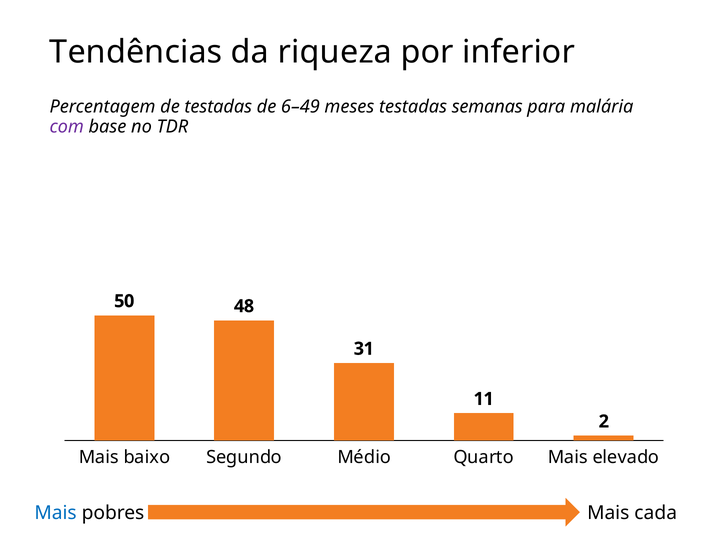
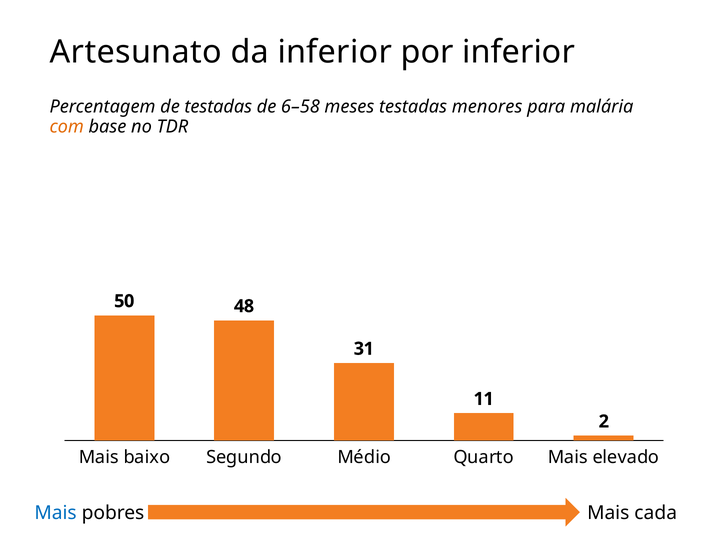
Tendências: Tendências -> Artesunato (136, 52)
da riqueza: riqueza -> inferior (335, 52)
6–49: 6–49 -> 6–58 (300, 107)
semanas: semanas -> menores (487, 107)
com colour: purple -> orange (67, 127)
